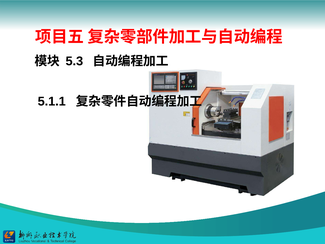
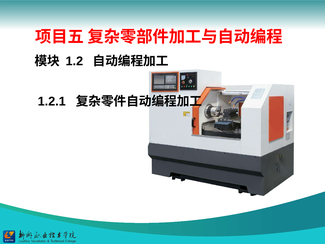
5.3: 5.3 -> 1.2 (74, 61)
5.1.1: 5.1.1 -> 1.2.1 (52, 101)
